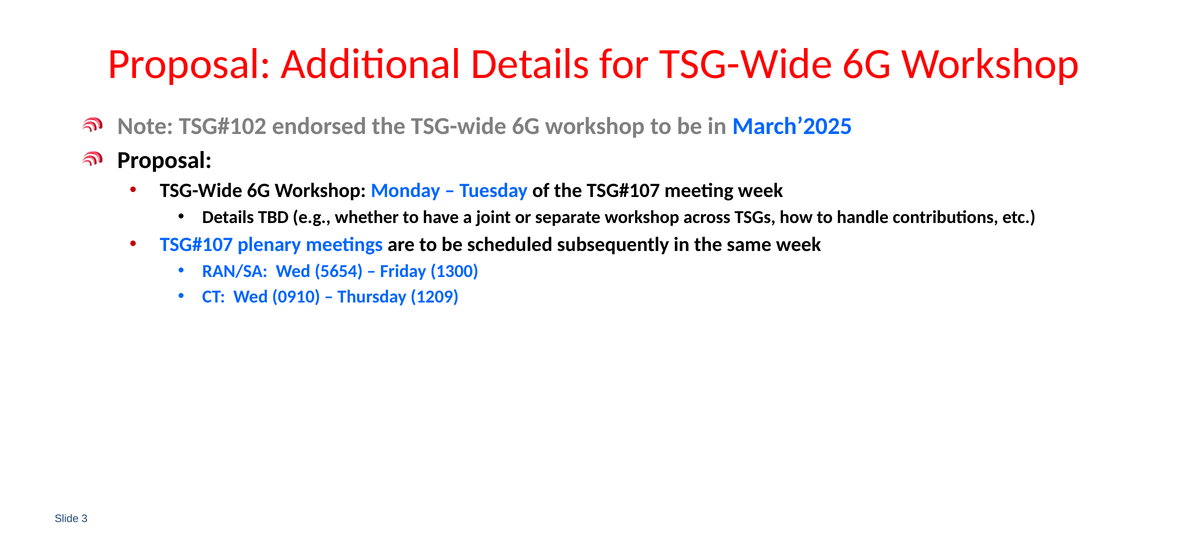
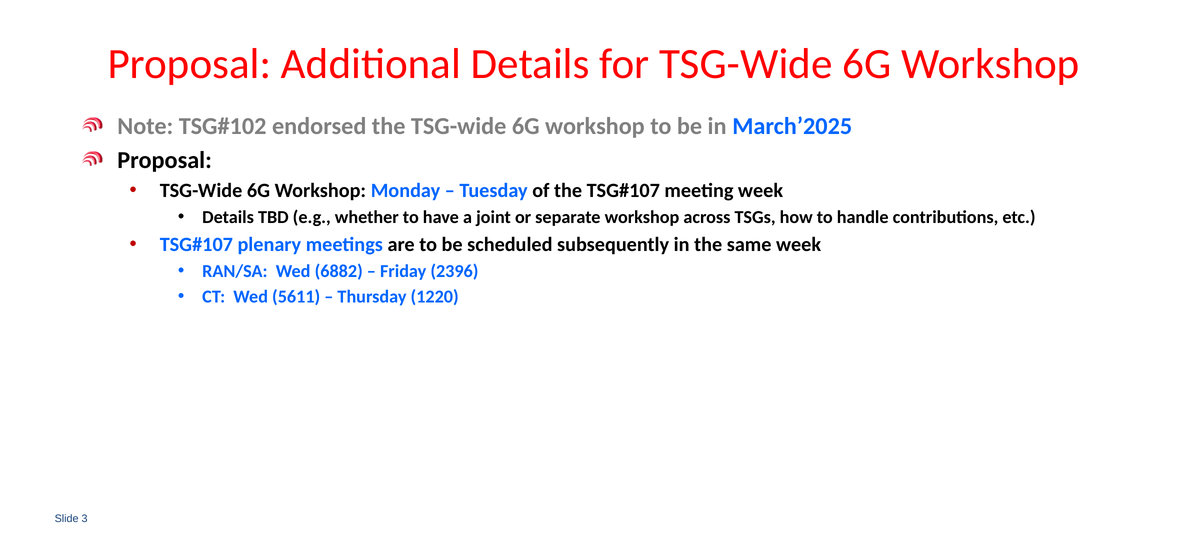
5654: 5654 -> 6882 (339, 271)
1300: 1300 -> 2396 (454, 271)
0910: 0910 -> 5611 (296, 296)
1209: 1209 -> 1220 (435, 296)
